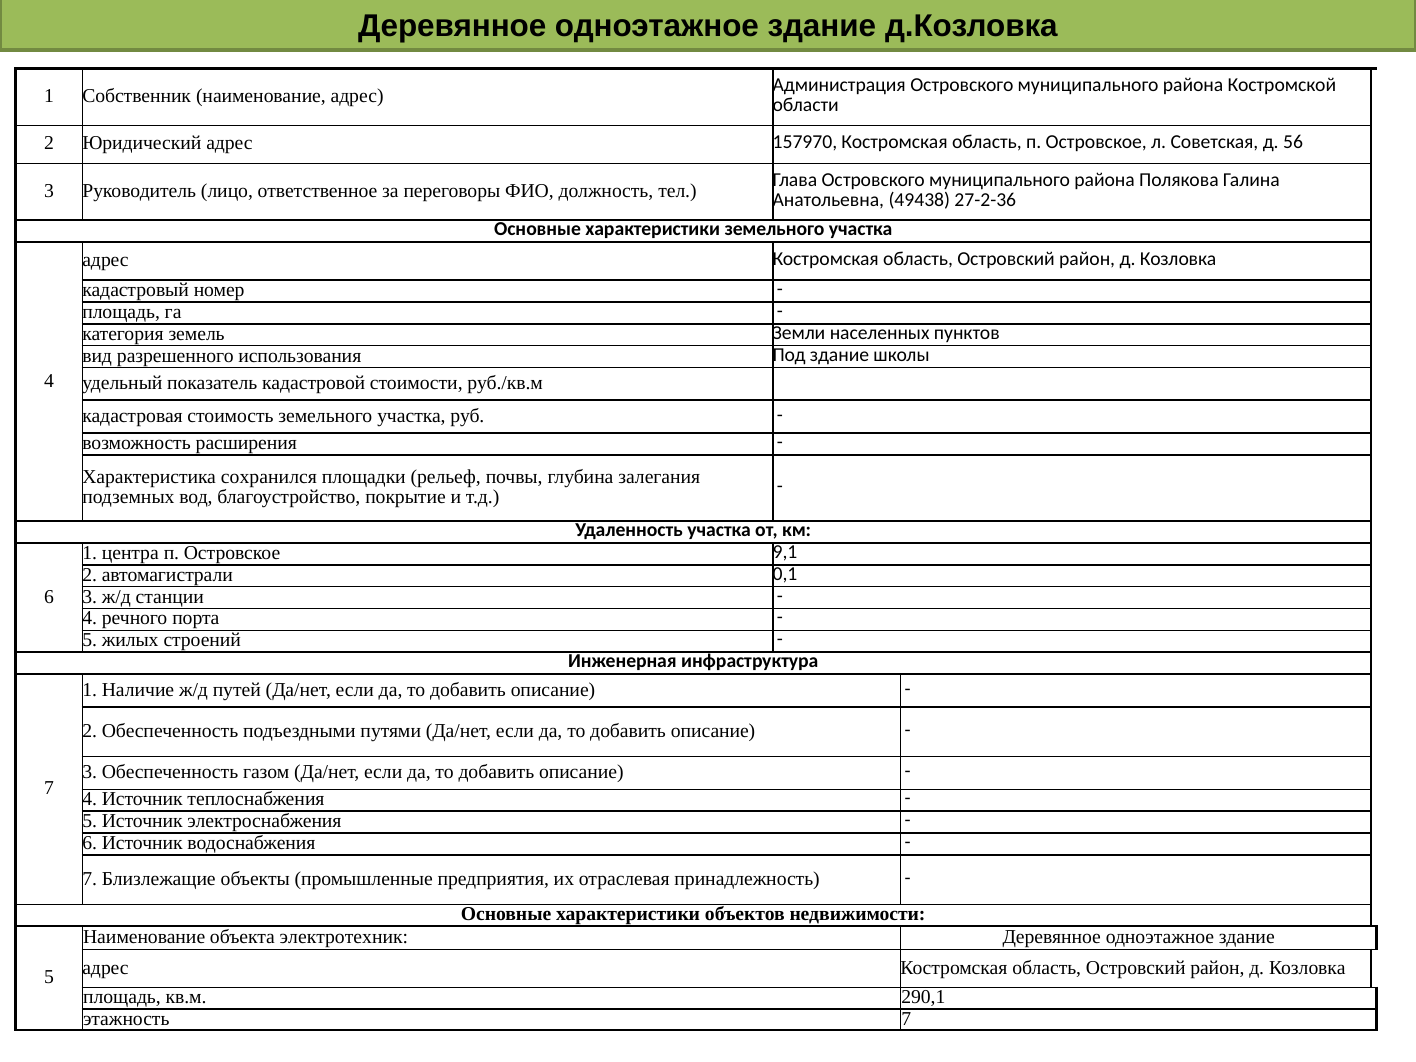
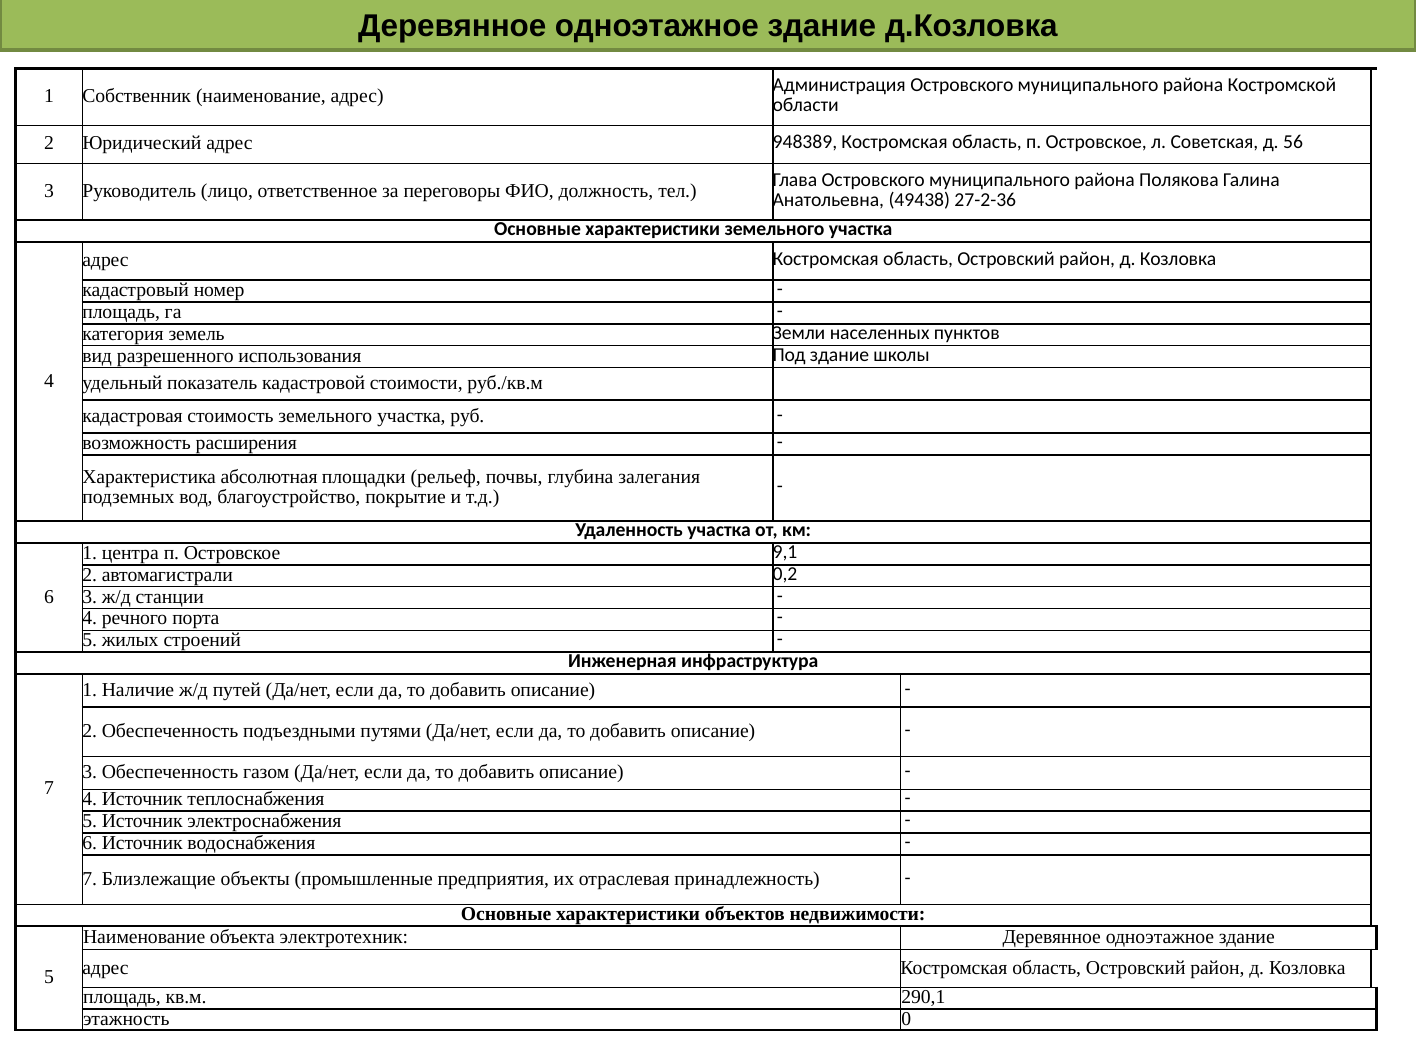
157970: 157970 -> 948389 (805, 142)
сохранился: сохранился -> абсолютная (269, 477)
0,1: 0,1 -> 0,2 (785, 574)
этажность 7: 7 -> 0 (906, 1019)
